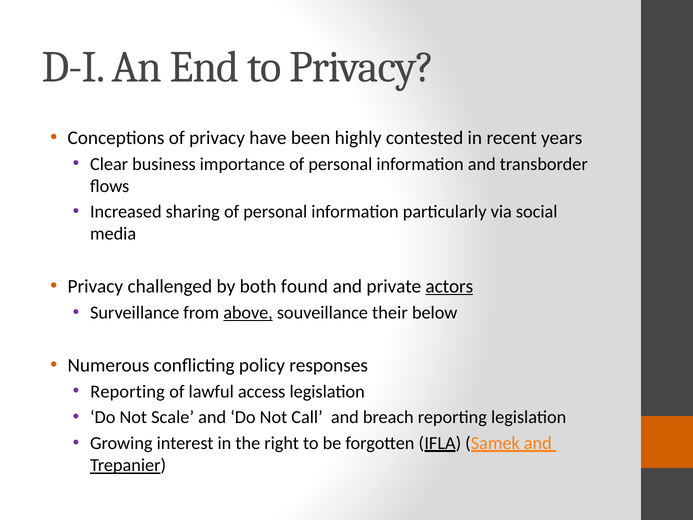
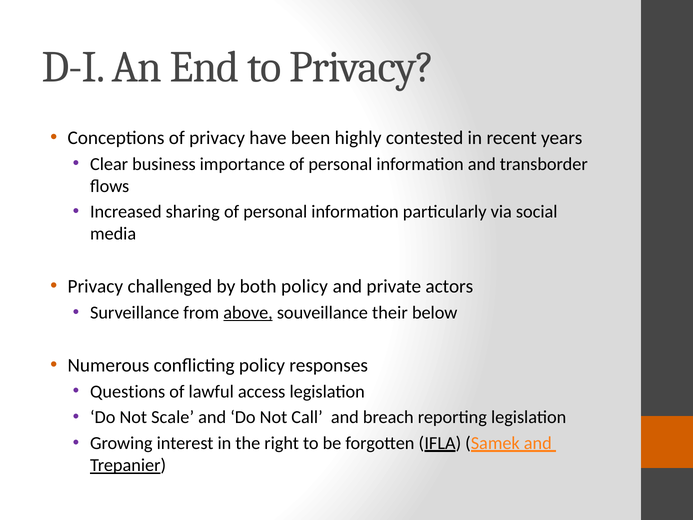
both found: found -> policy (304, 286)
actors underline: present -> none (449, 286)
Reporting: Reporting -> Questions (128, 391)
